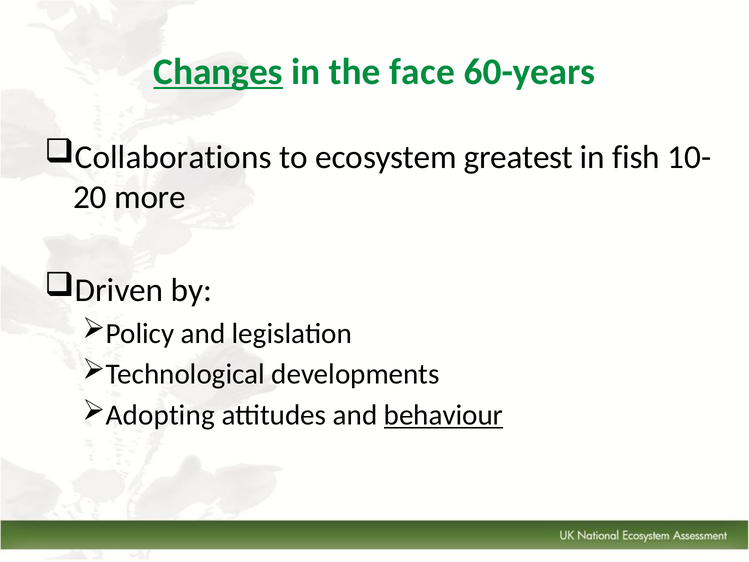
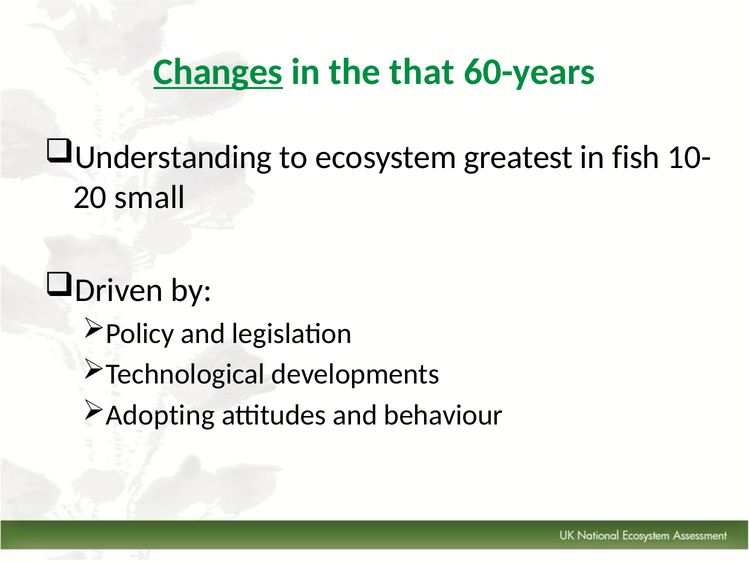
face: face -> that (422, 72)
Collaborations: Collaborations -> Understanding (173, 157)
more: more -> small (150, 197)
behaviour underline: present -> none (443, 415)
